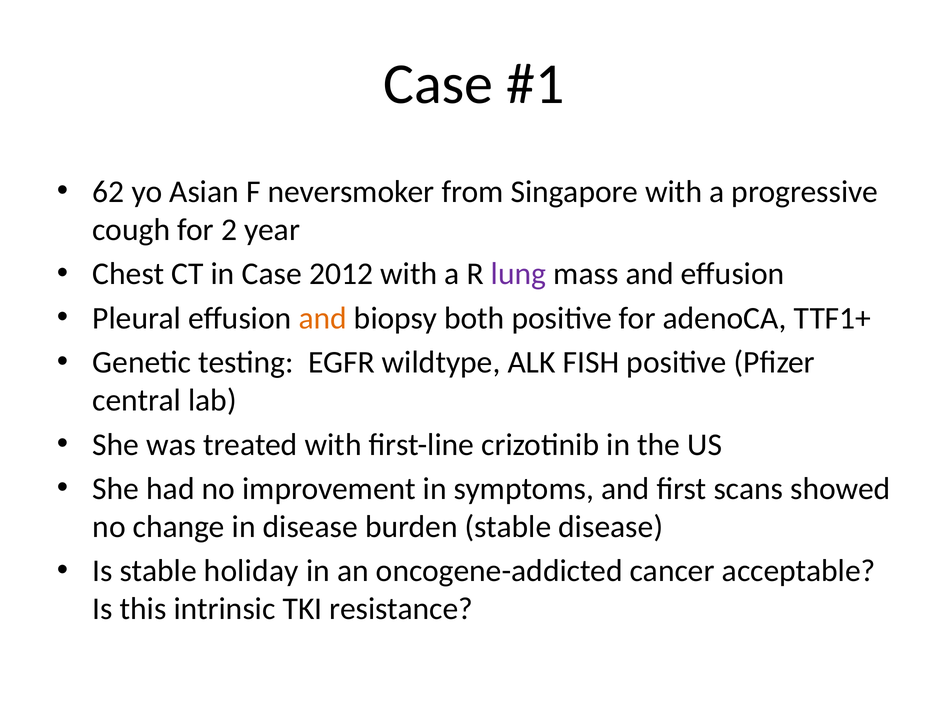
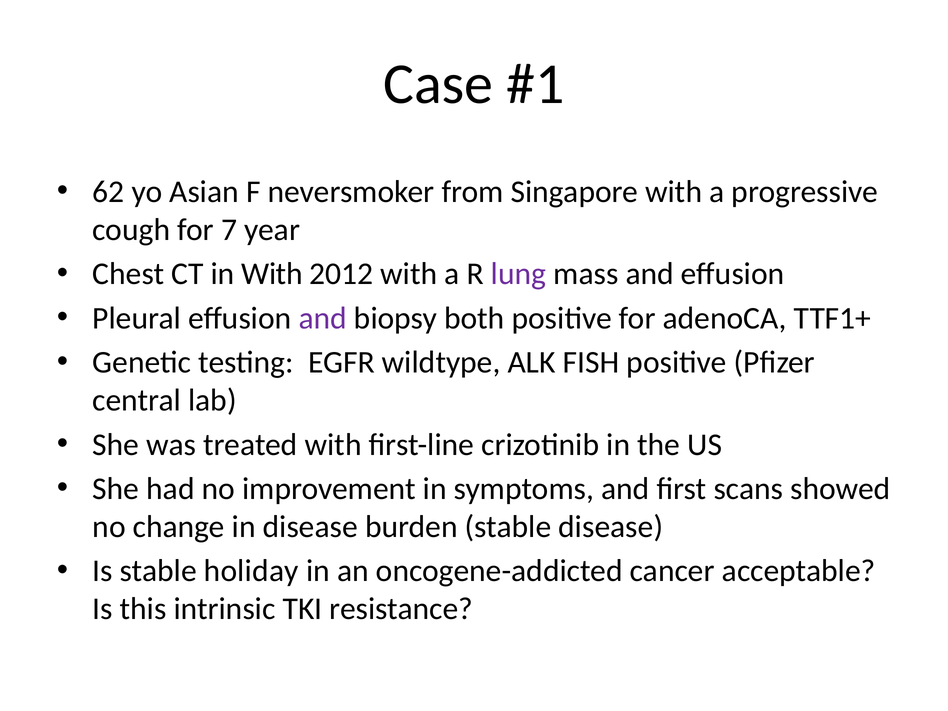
2: 2 -> 7 (229, 230)
in Case: Case -> With (272, 274)
and colour: orange -> purple (323, 318)
